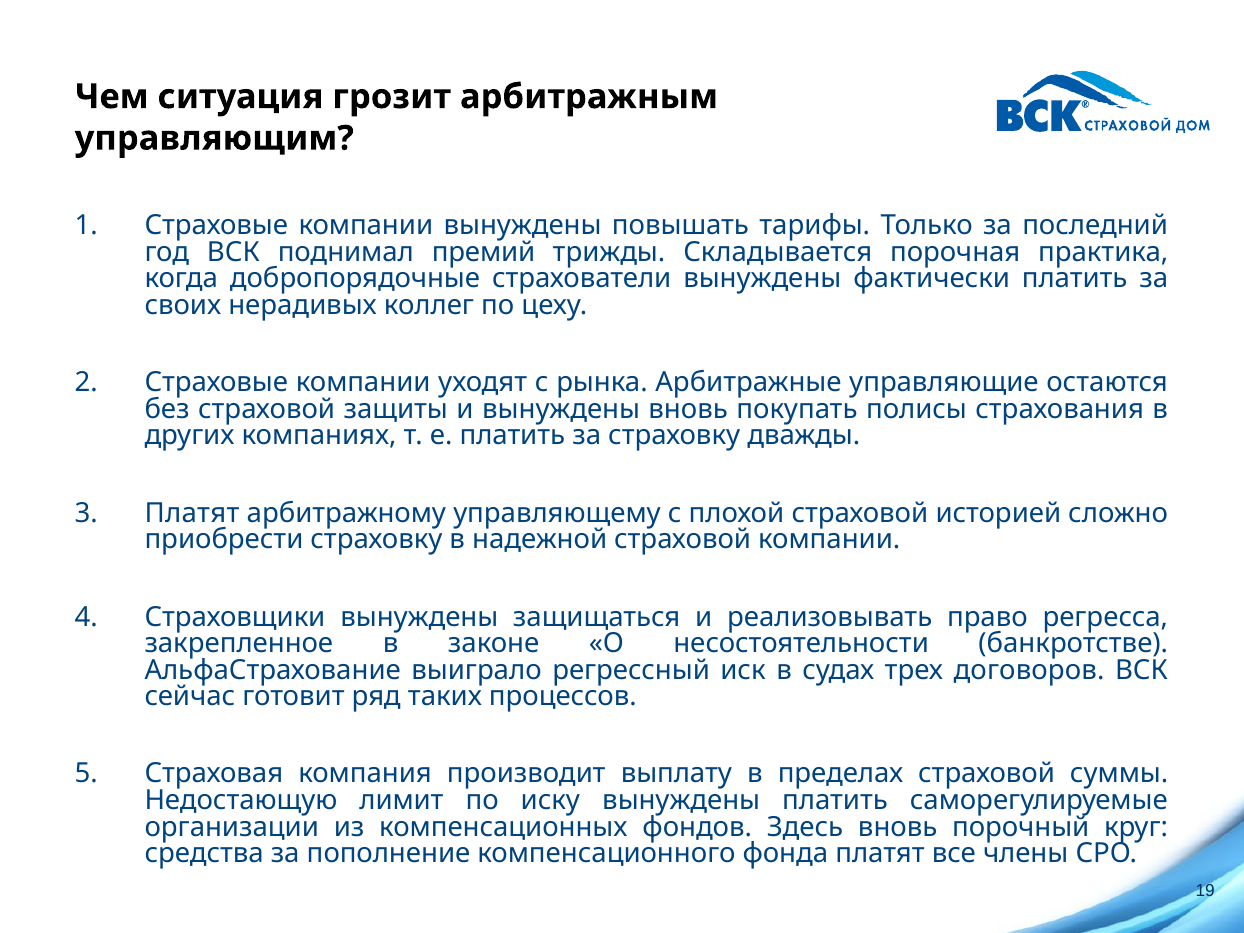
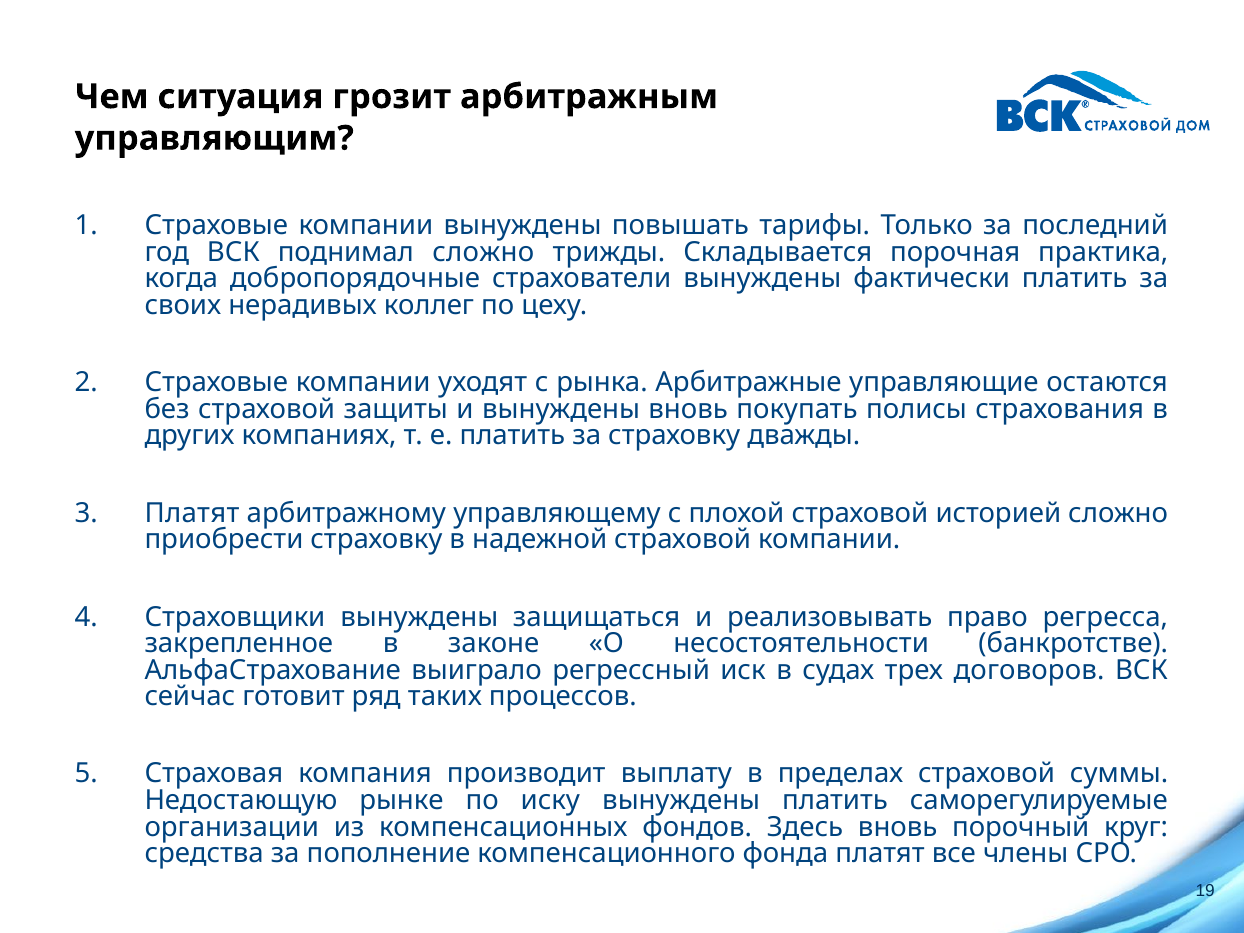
поднимал премий: премий -> сложно (483, 252)
лимит: лимит -> рынке (402, 800)
